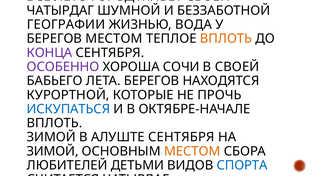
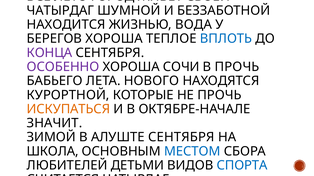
ГЕОГРАФИИ: ГЕОГРАФИИ -> НАХОДИТСЯ (66, 25)
БЕРЕГОВ МЕСТОМ: МЕСТОМ -> ХОРОША (114, 39)
ВПЛОТЬ colour: orange -> blue (226, 39)
В СВОЕЙ: СВОЕЙ -> ПРОЧЬ (237, 67)
ЛЕТА БЕРЕГОВ: БЕРЕГОВ -> НОВОГО (151, 81)
ИСКУПАТЬСЯ colour: blue -> orange (68, 109)
ВПЛОТЬ: ВПЛОТЬ -> ЗНАЧИТ (54, 124)
ЗИМОЙ: ЗИМОЙ -> ШКОЛА (53, 152)
МЕСТОМ colour: orange -> blue (192, 152)
